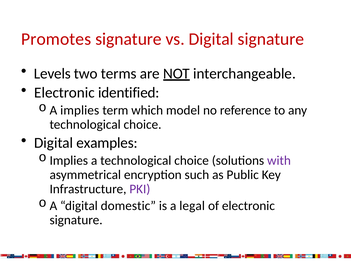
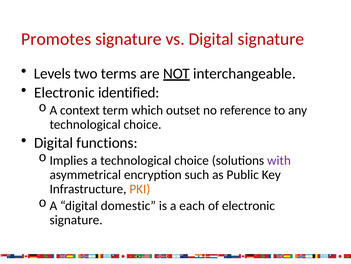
A implies: implies -> context (80, 110)
model: model -> outset (183, 110)
examples: examples -> functions (107, 143)
PKI colour: purple -> orange (140, 188)
legal: legal -> each (192, 205)
